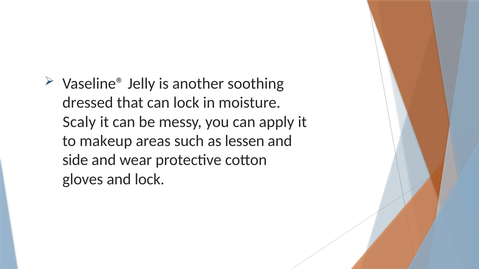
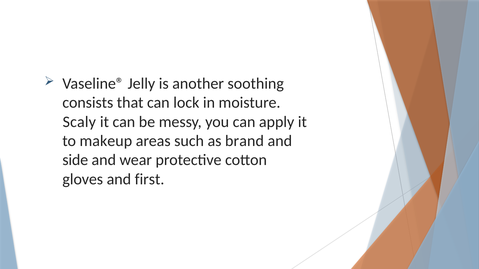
dressed: dressed -> consists (88, 103)
lessen: lessen -> brand (245, 141)
and lock: lock -> first (150, 179)
